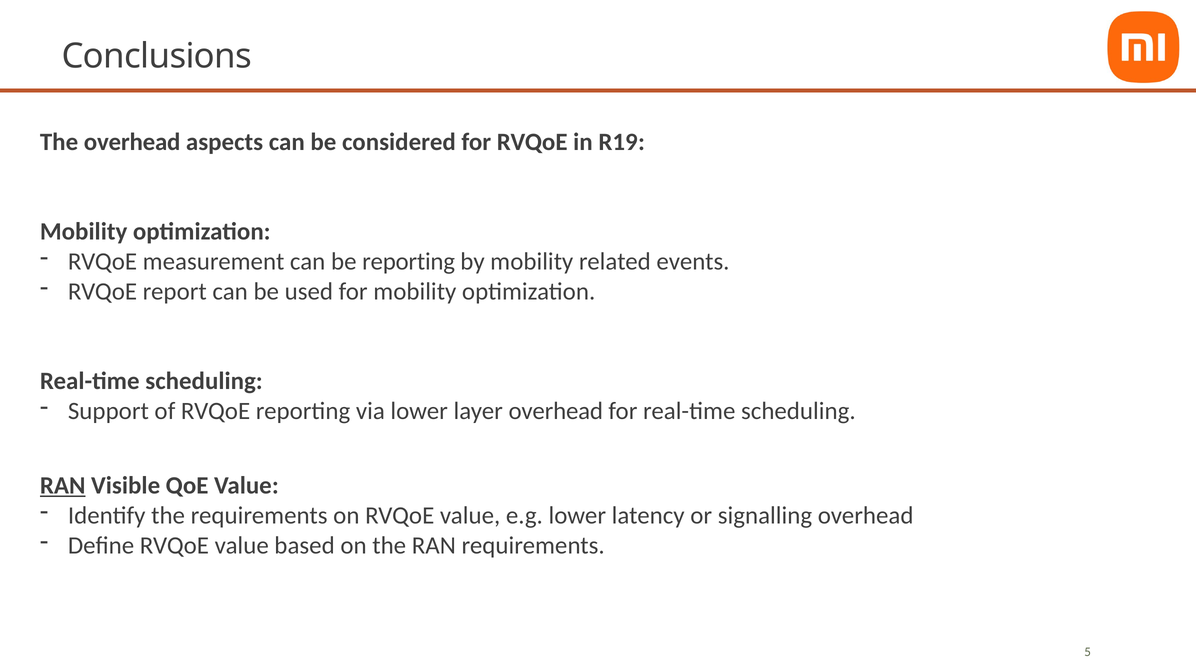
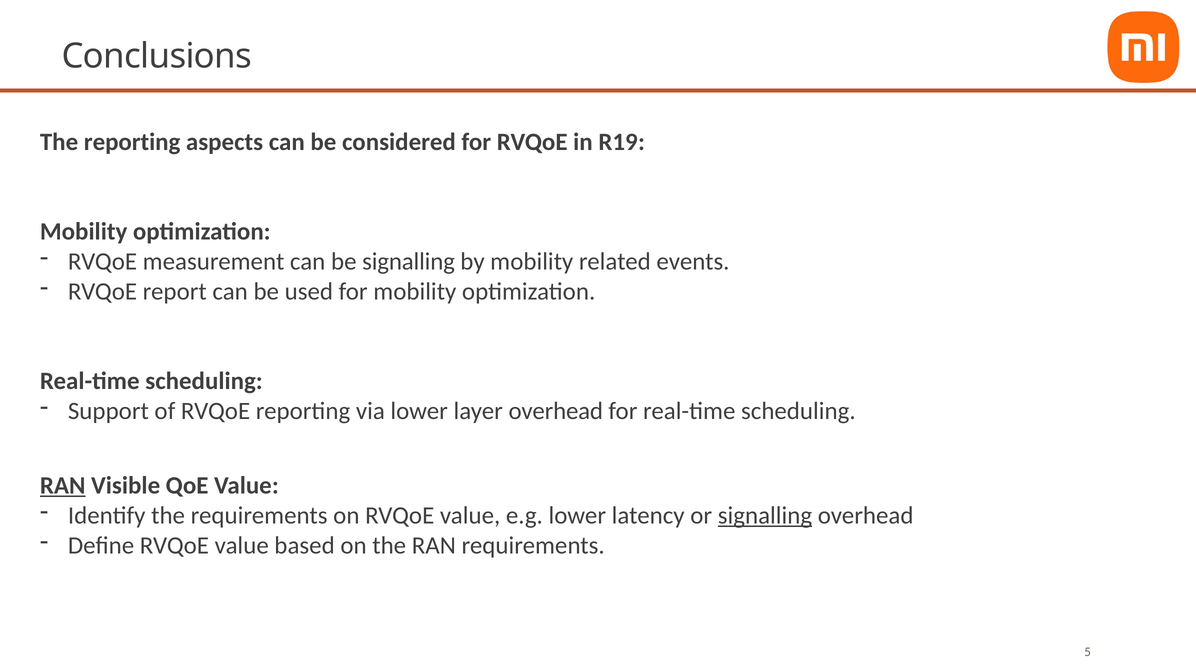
The overhead: overhead -> reporting (132, 142)
be reporting: reporting -> signalling (409, 262)
signalling underline: none -> present (765, 516)
